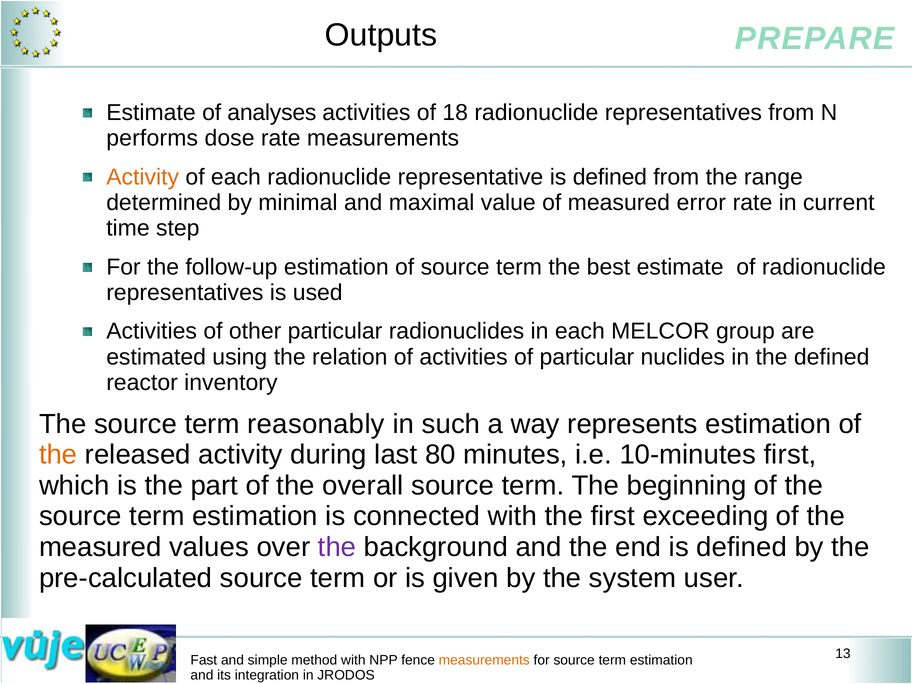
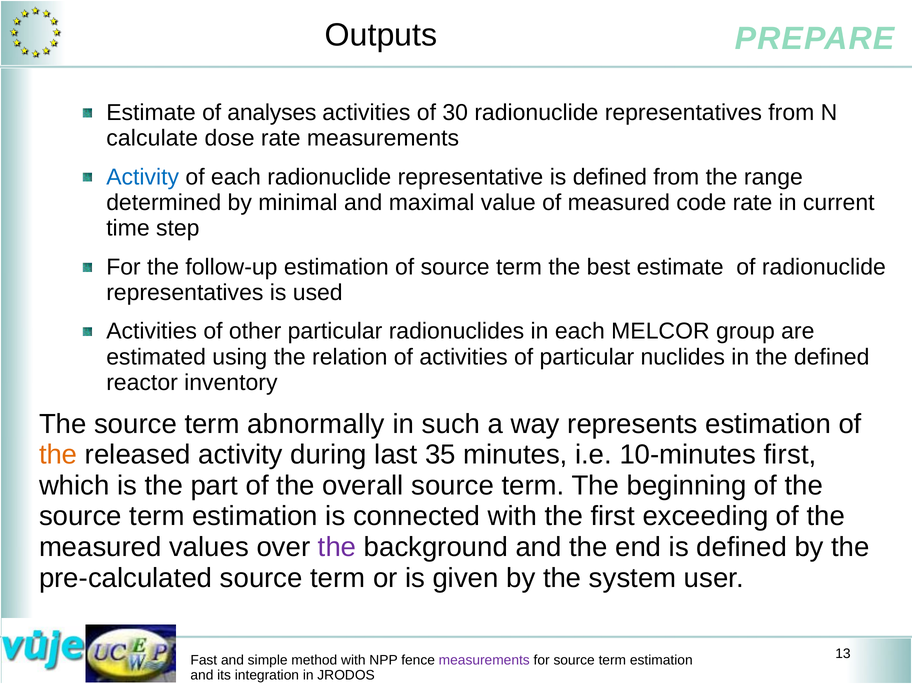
18: 18 -> 30 (455, 113)
performs: performs -> calculate (152, 138)
Activity colour: orange -> blue (143, 177)
error: error -> code (701, 203)
reasonably: reasonably -> abnormally (316, 424)
80: 80 -> 35 (440, 455)
measurements colour: orange -> purple (484, 660)
